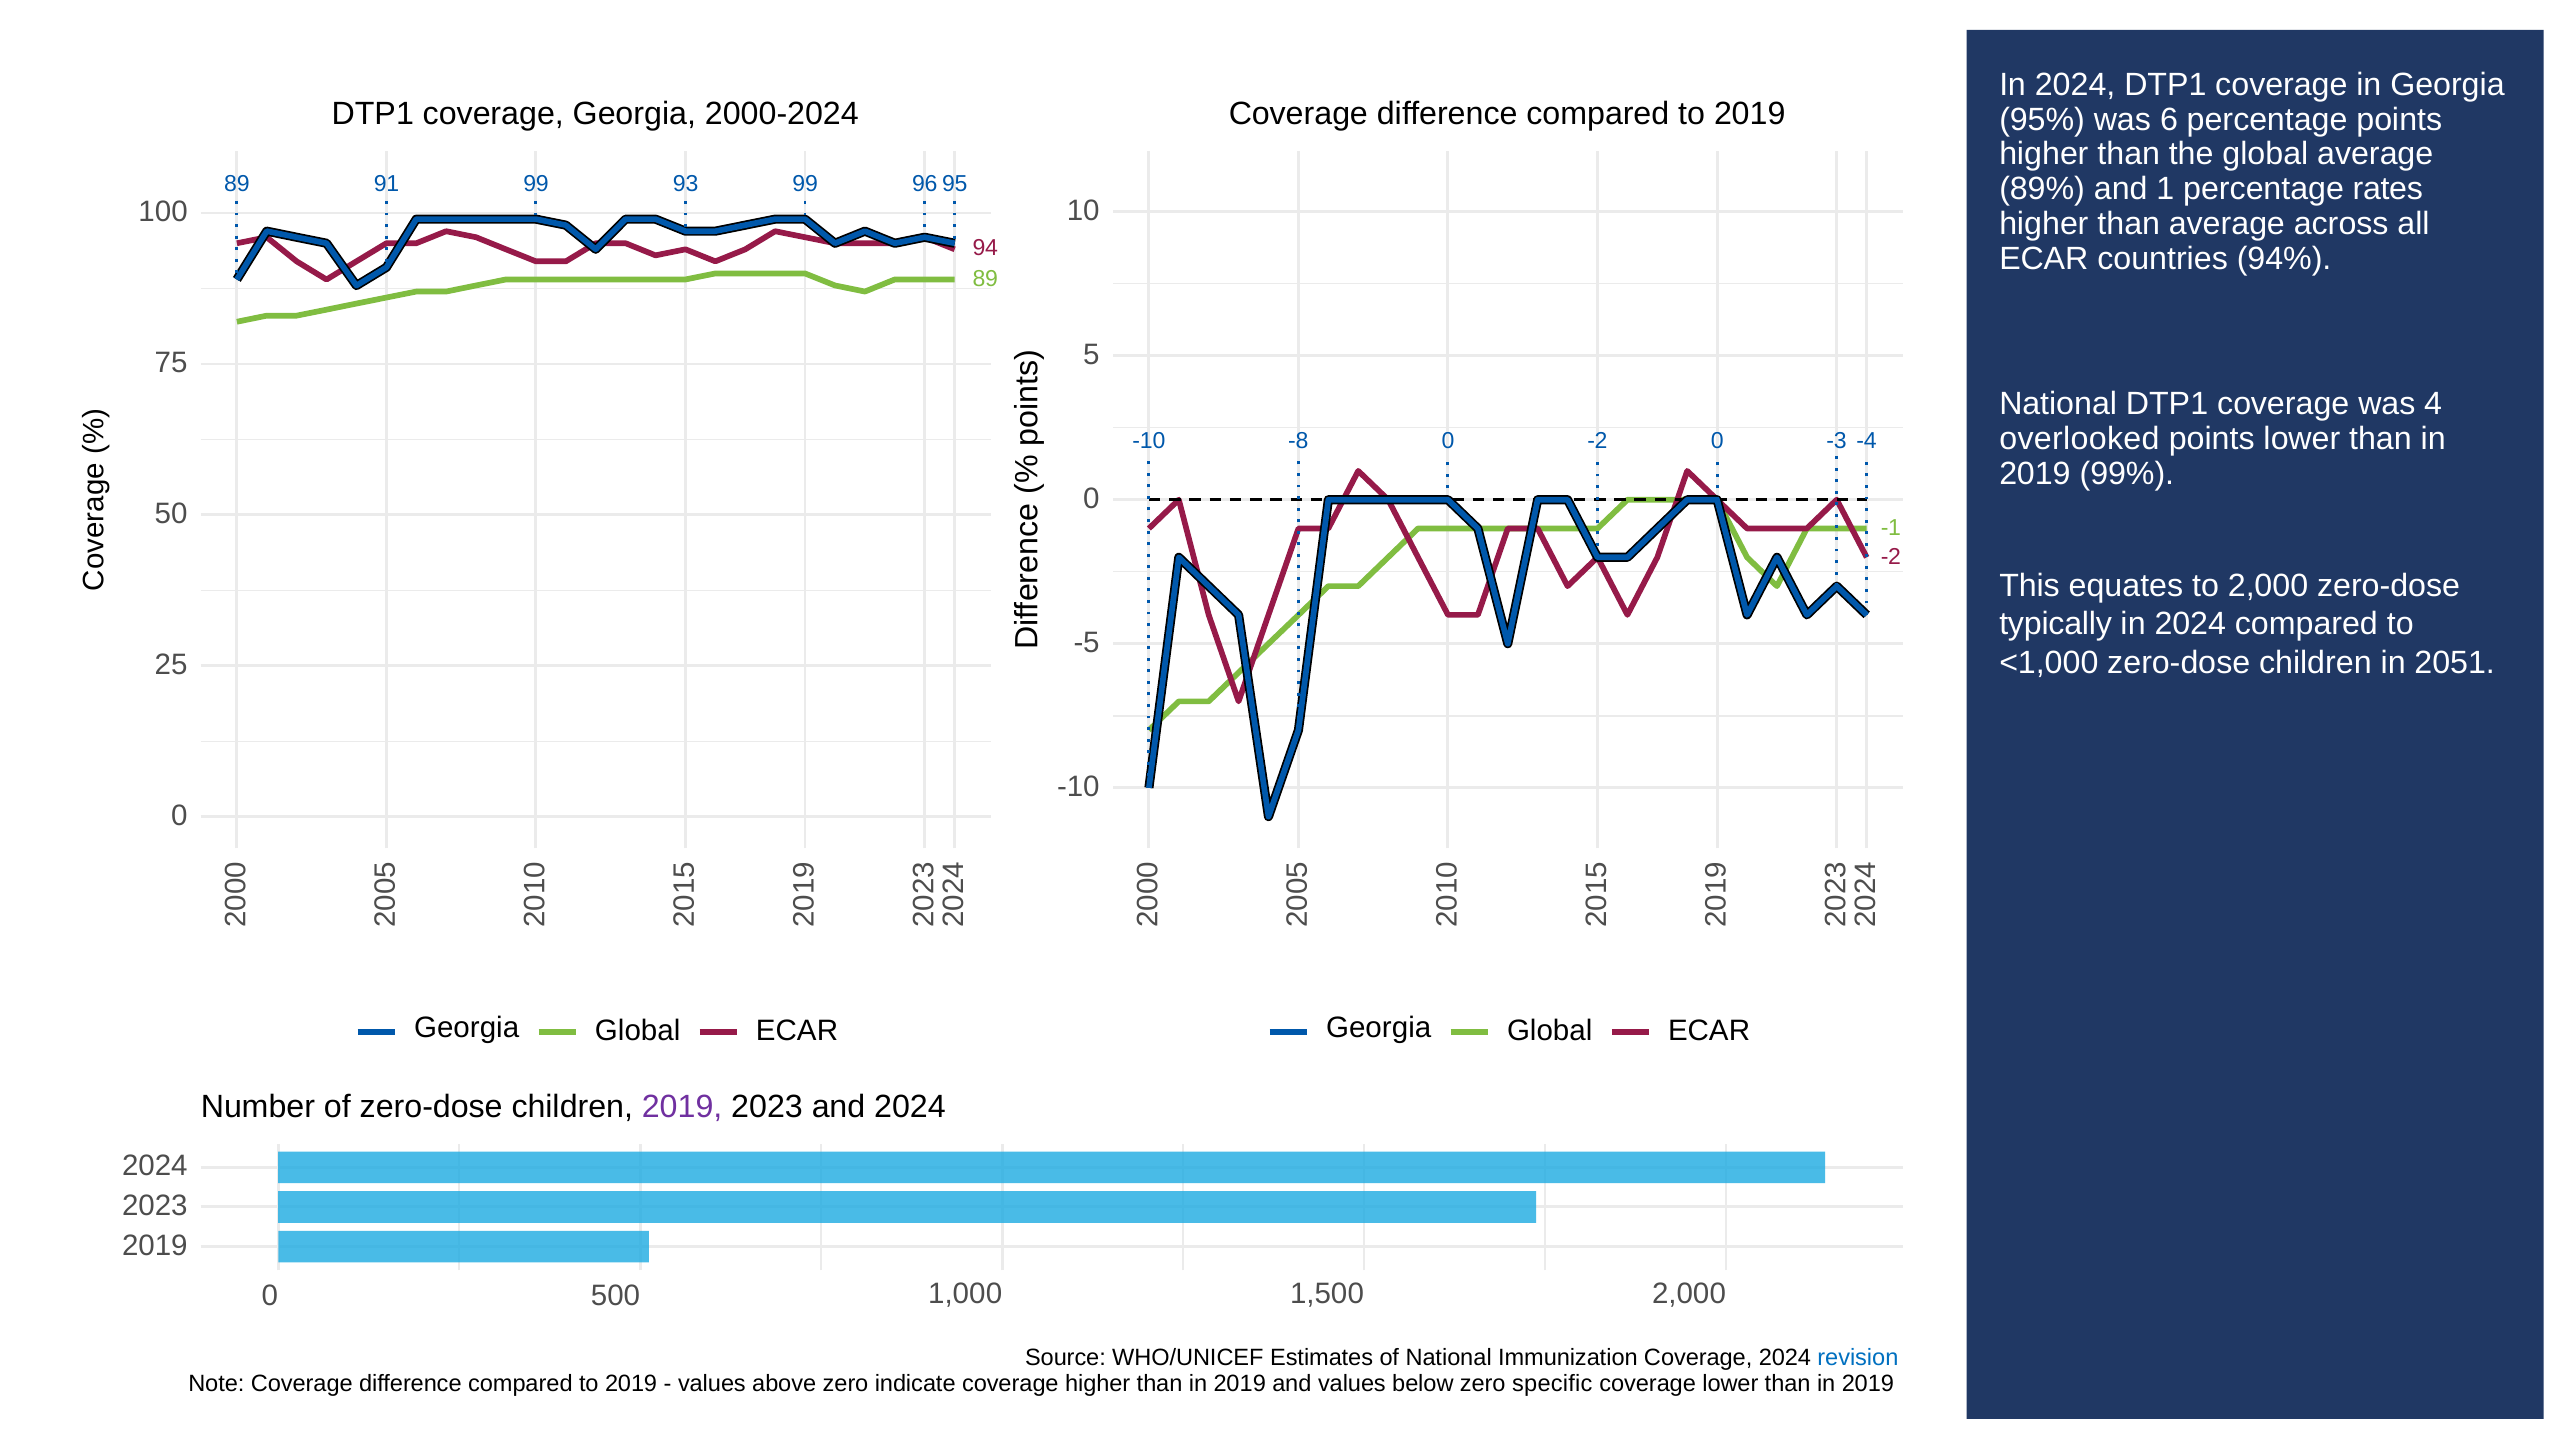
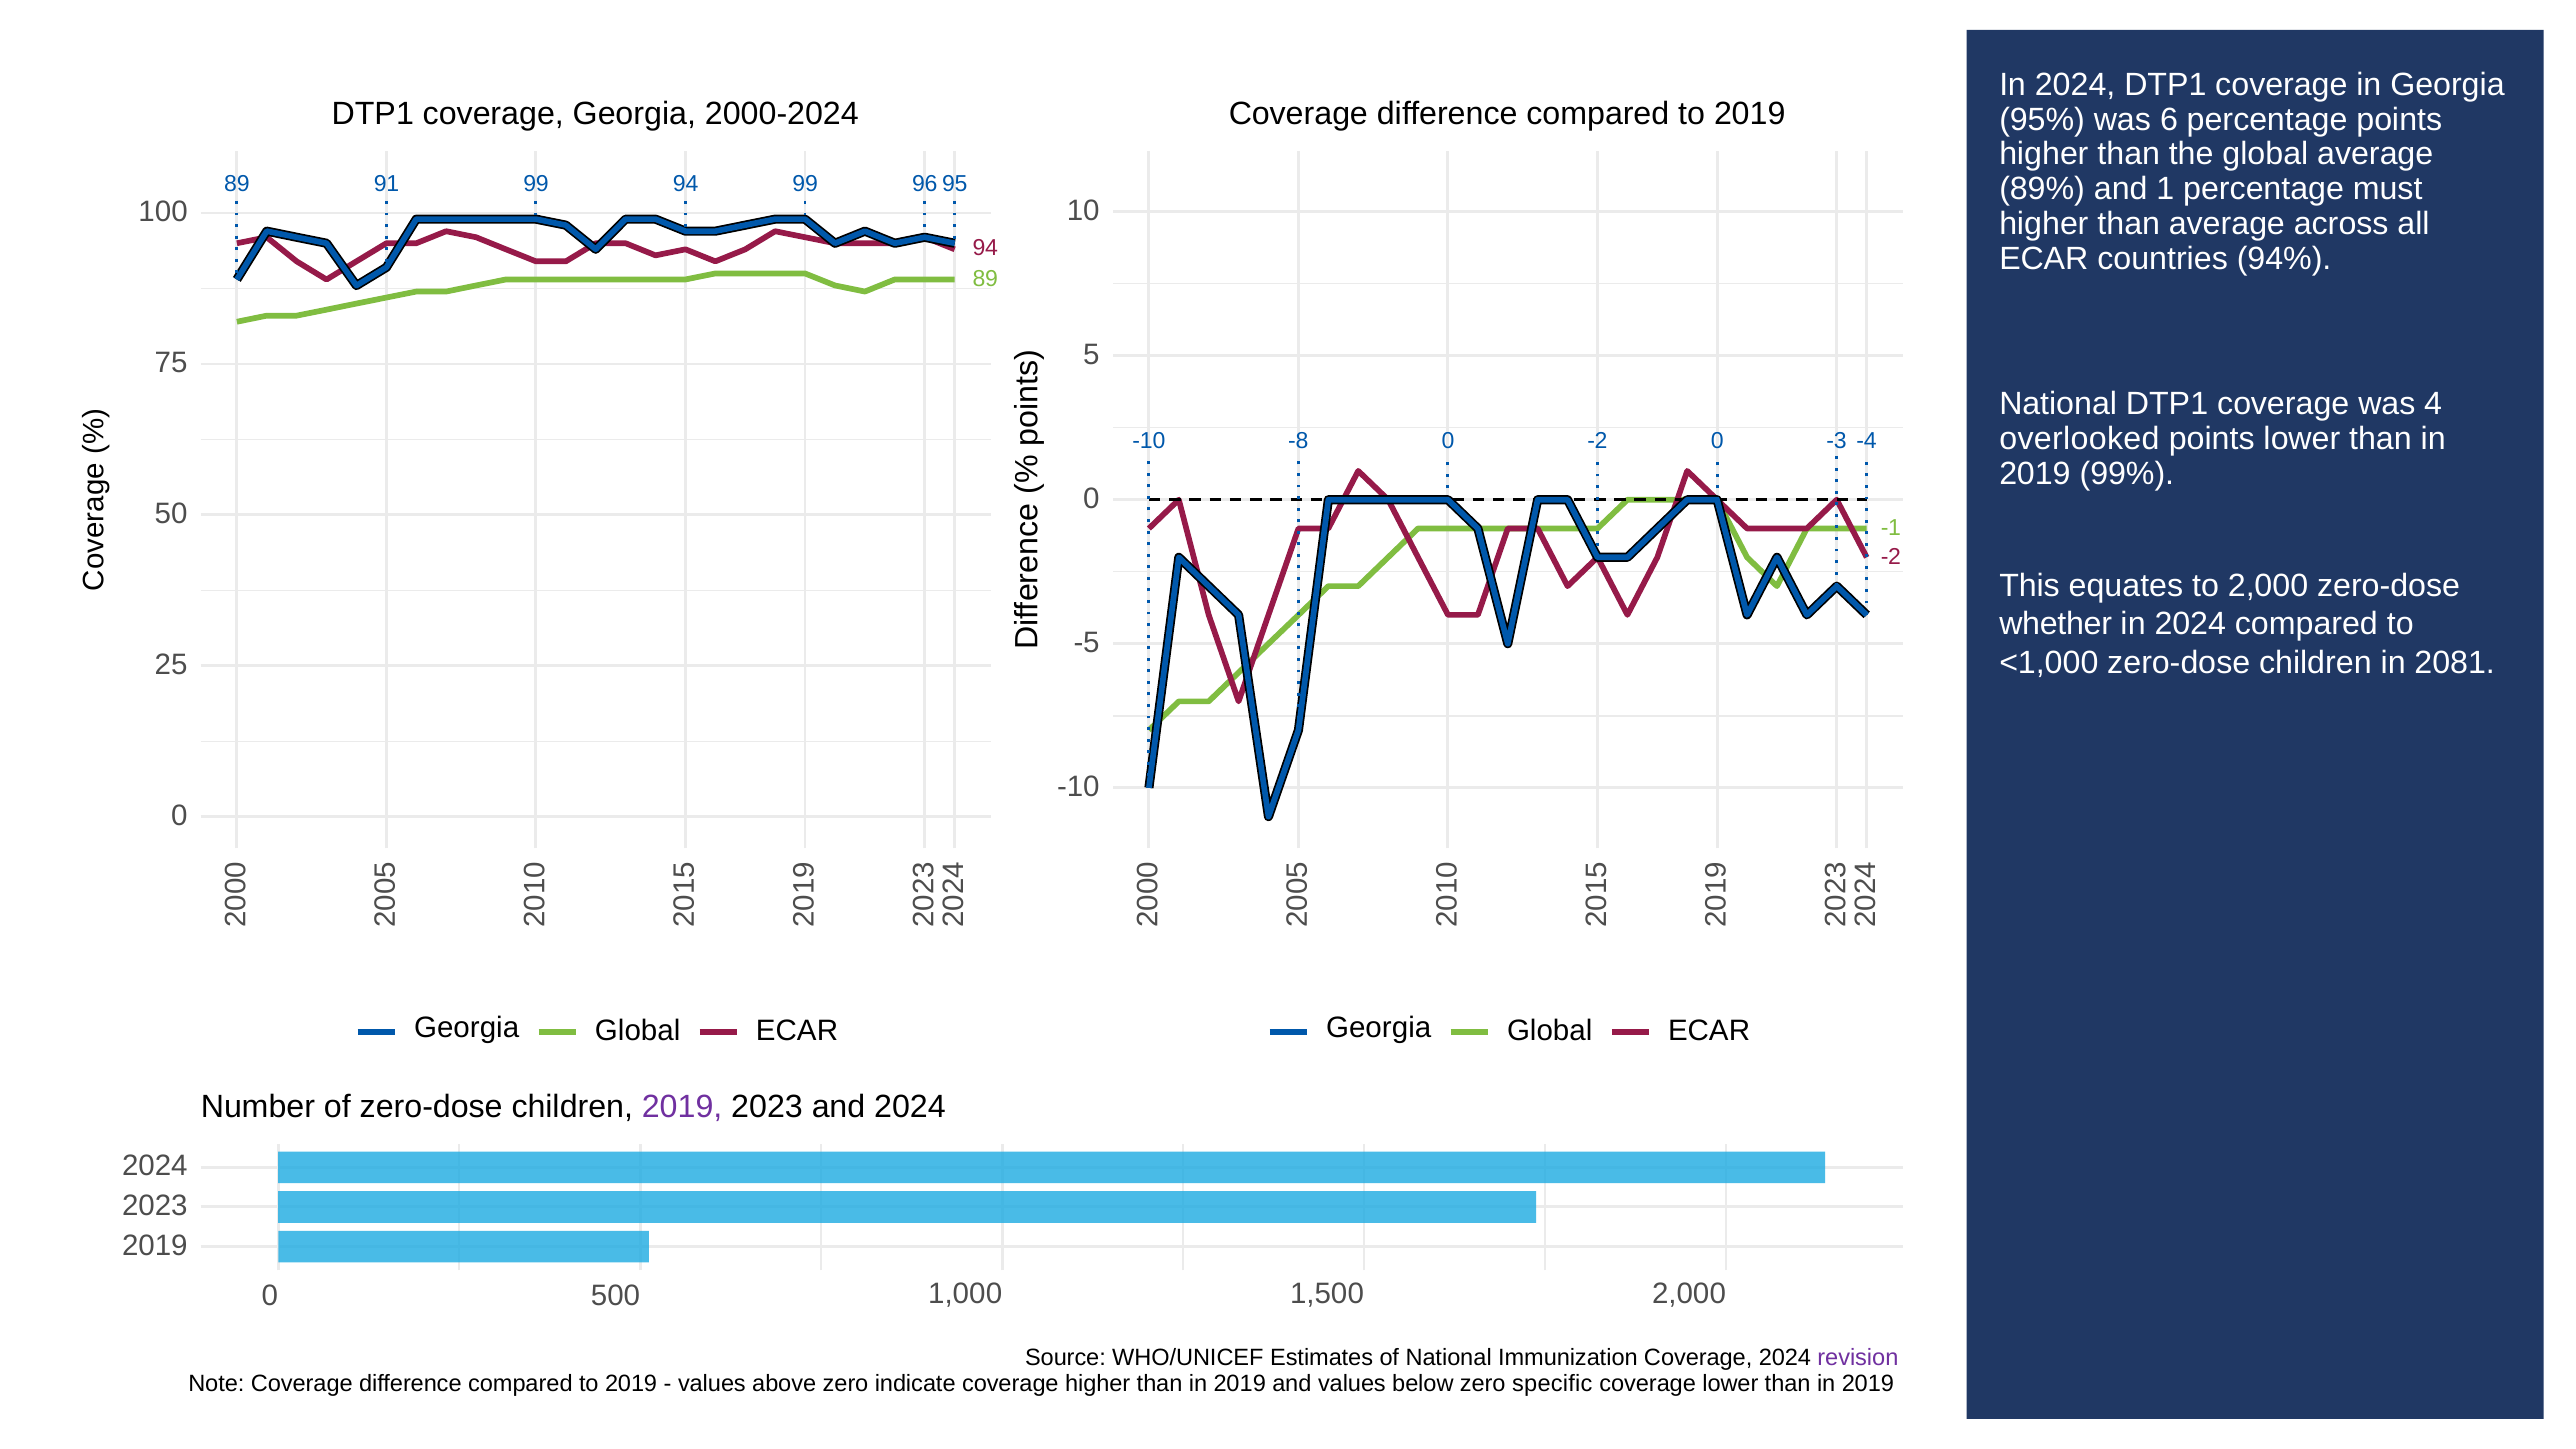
99 93: 93 -> 94 (686, 184)
rates: rates -> must (2388, 189)
typically: typically -> whether (2056, 624)
2051: 2051 -> 2081 (2455, 663)
revision colour: blue -> purple (1858, 1358)
